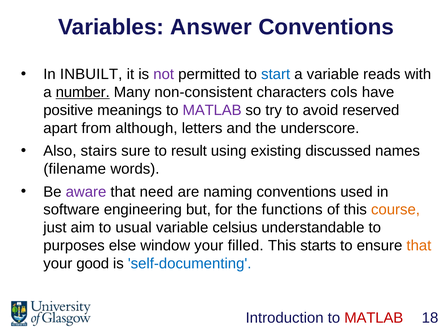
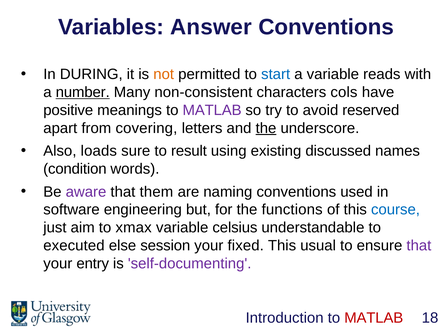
INBUILT: INBUILT -> DURING (91, 74)
not colour: purple -> orange (164, 74)
although: although -> covering (146, 128)
the underline: none -> present (266, 128)
stairs: stairs -> loads (99, 151)
filename: filename -> condition (75, 169)
need: need -> them (156, 192)
course colour: orange -> blue (395, 210)
usual: usual -> xmax (134, 228)
purposes: purposes -> executed (74, 246)
window: window -> session (165, 246)
filled: filled -> fixed (246, 246)
starts: starts -> usual (318, 246)
that colour: orange -> purple (419, 246)
good: good -> entry (93, 263)
self-documenting colour: blue -> purple (190, 263)
